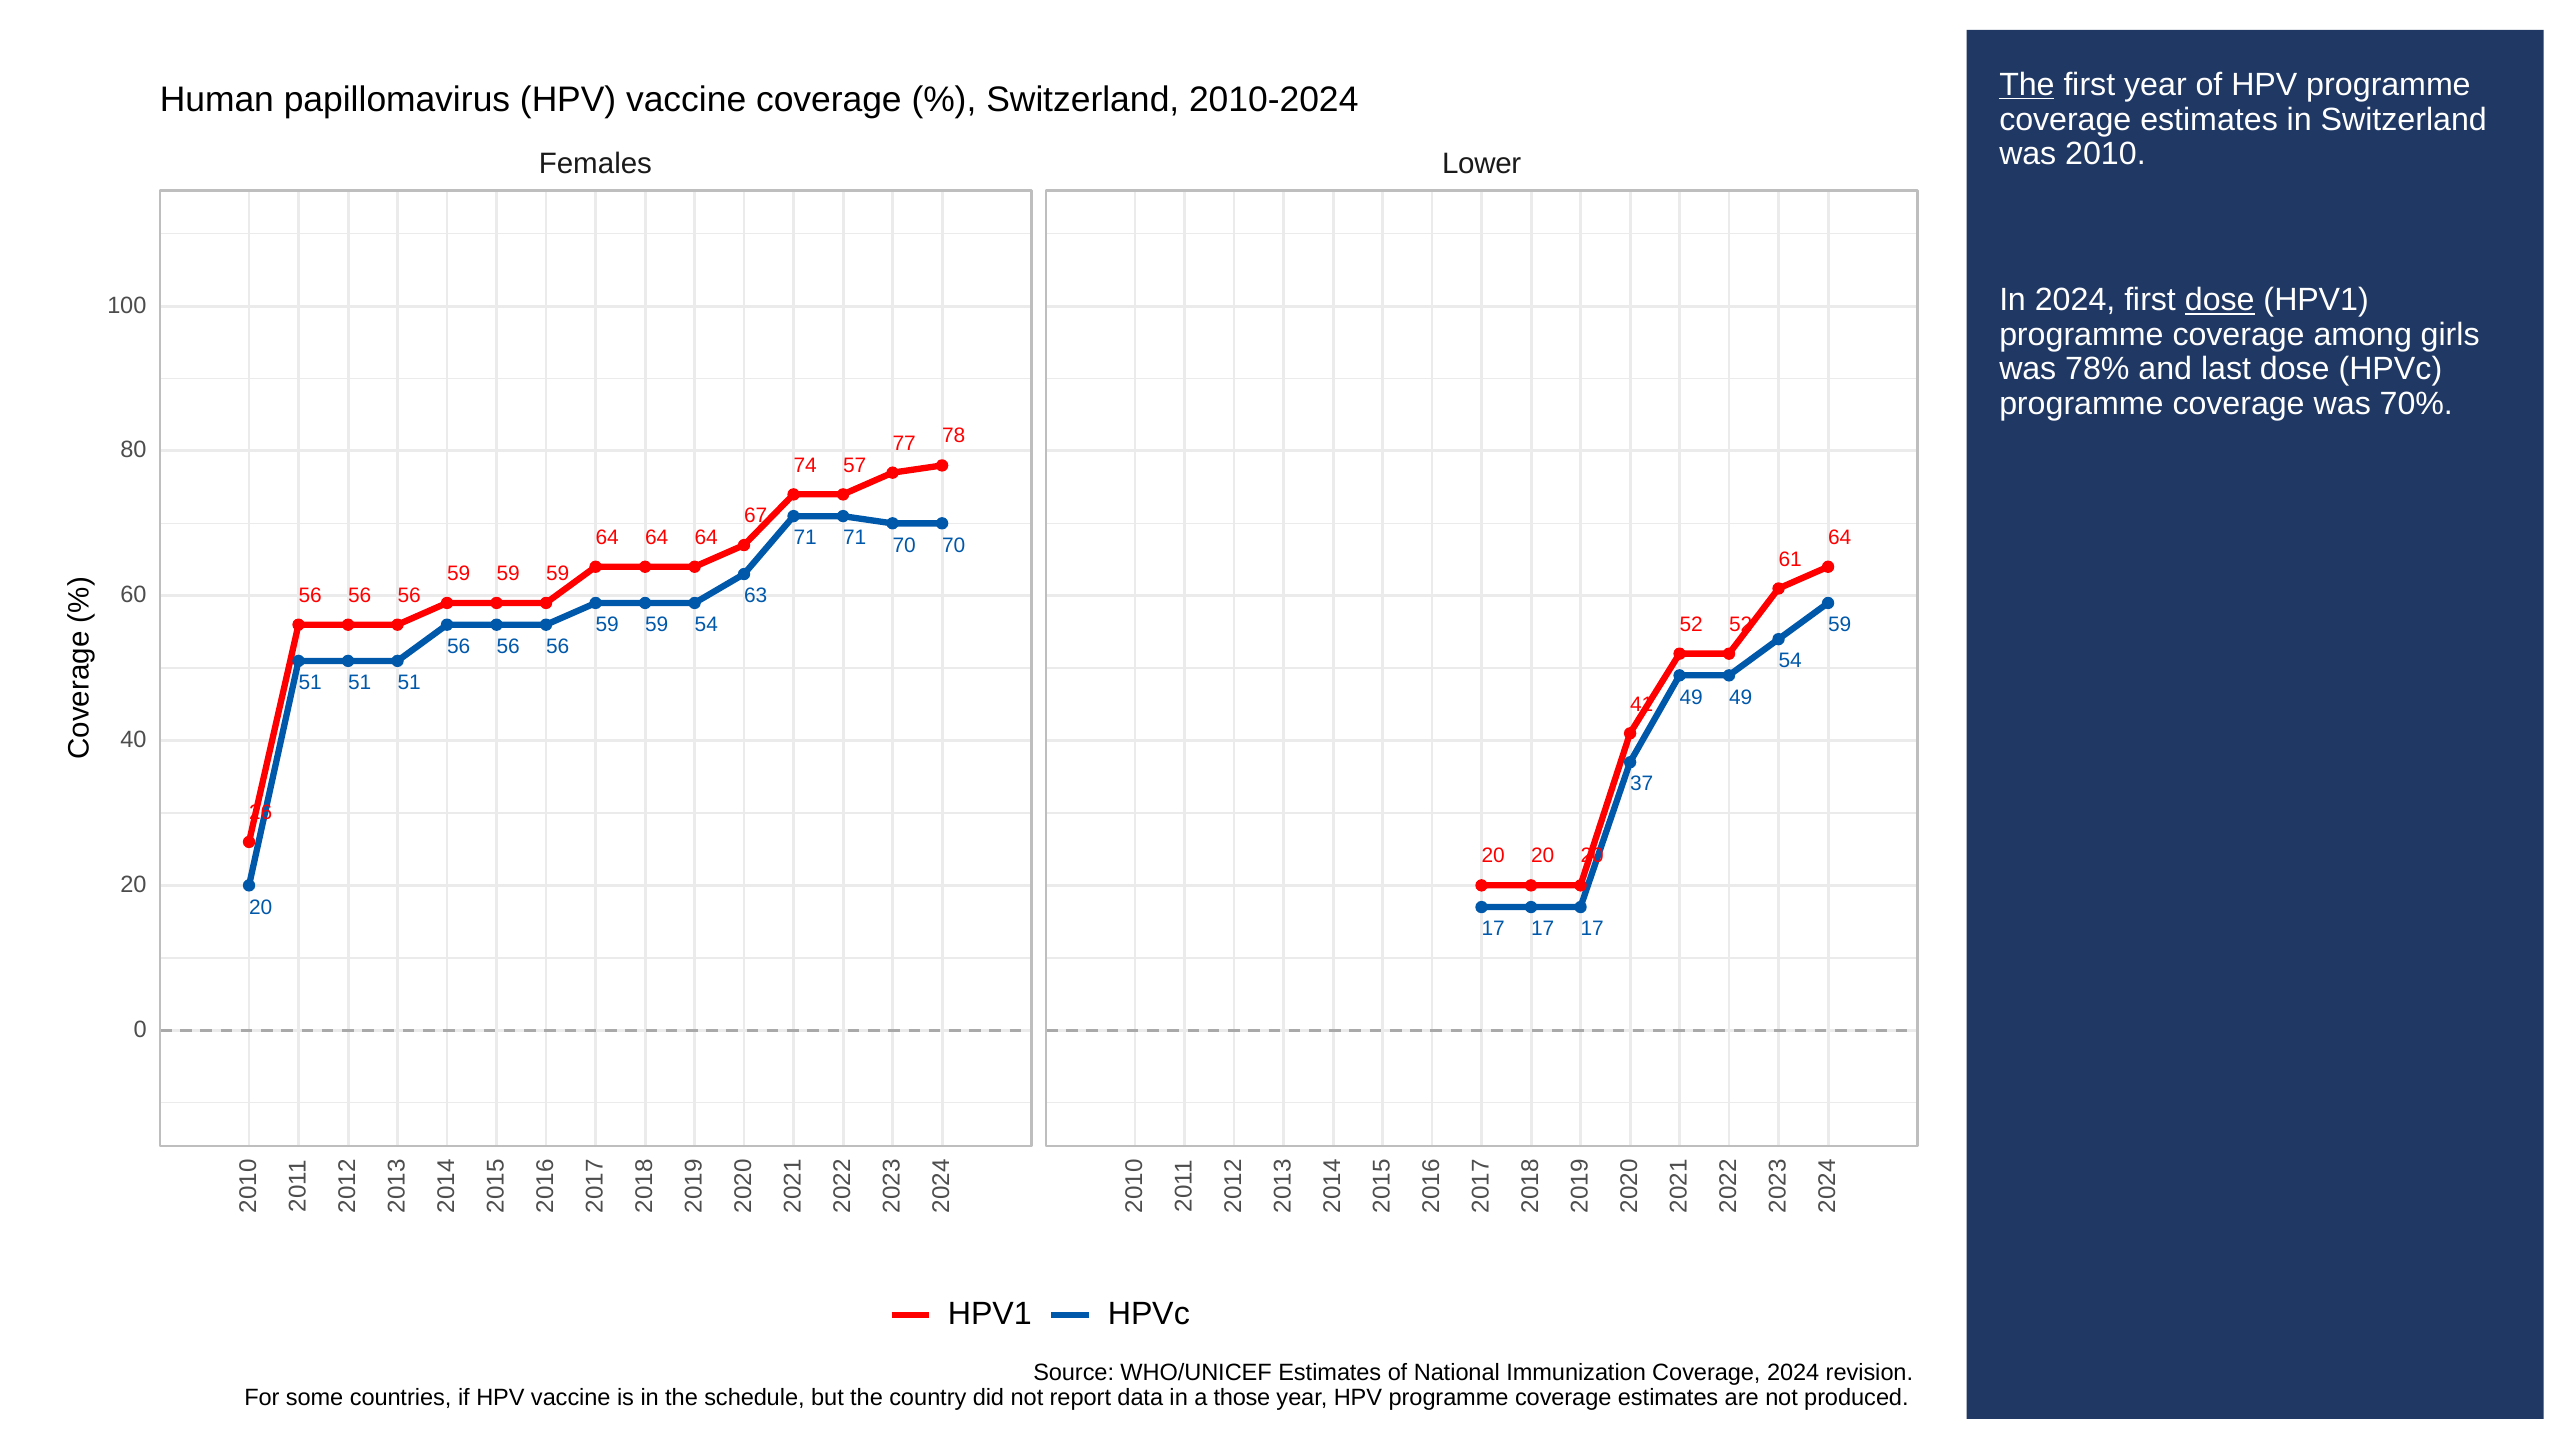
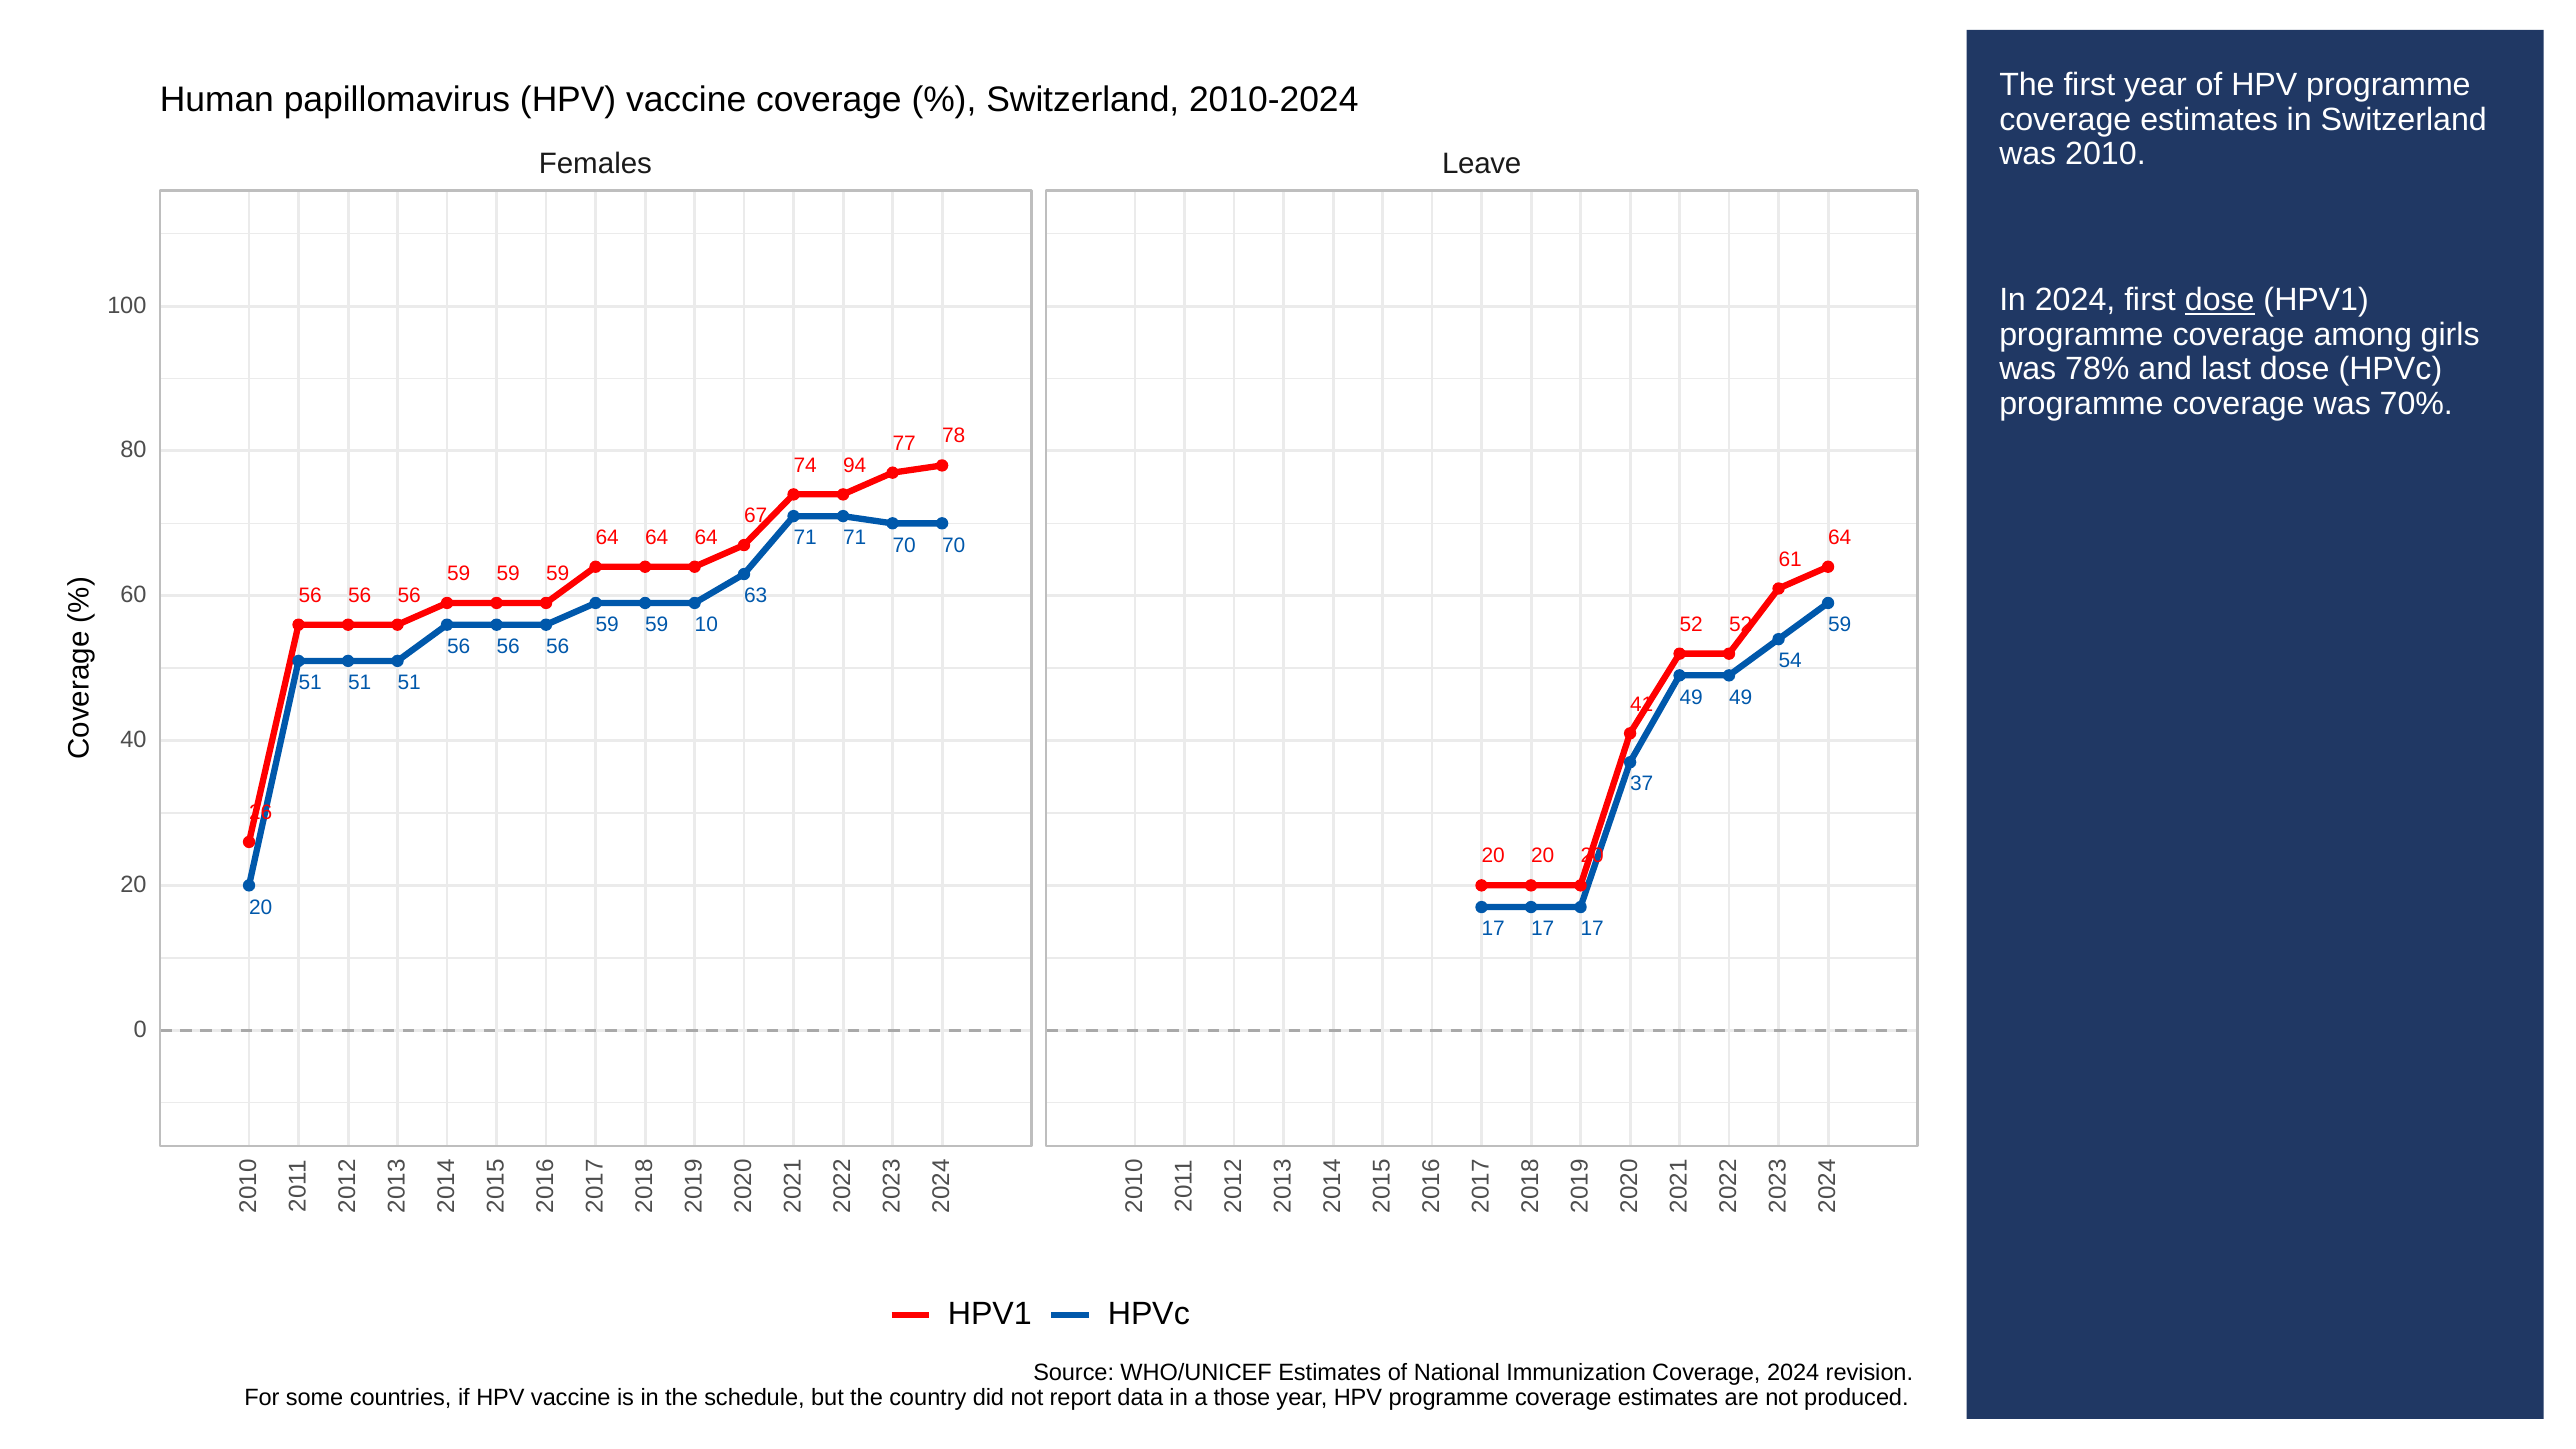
The underline: present -> none (2027, 85)
Lower: Lower -> Leave (1482, 164)
57: 57 -> 94 (855, 465)
59 54: 54 -> 10 (706, 625)
